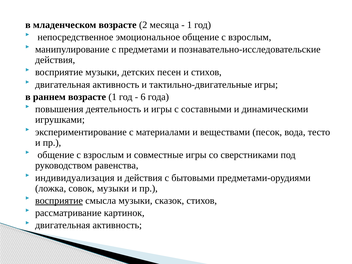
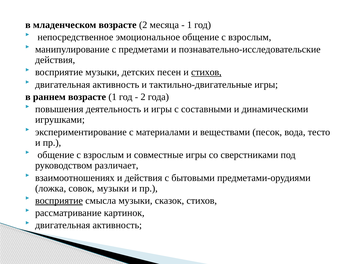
стихов underline: none -> present (206, 72)
6: 6 -> 2 (143, 97)
равенства: равенства -> различает (117, 165)
индивидуализация: индивидуализация -> взаимоотношениях (75, 178)
